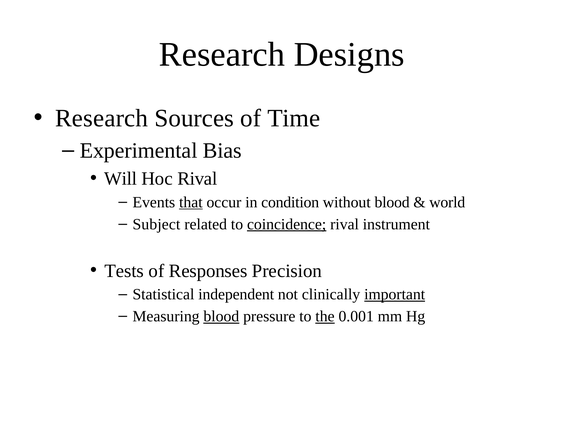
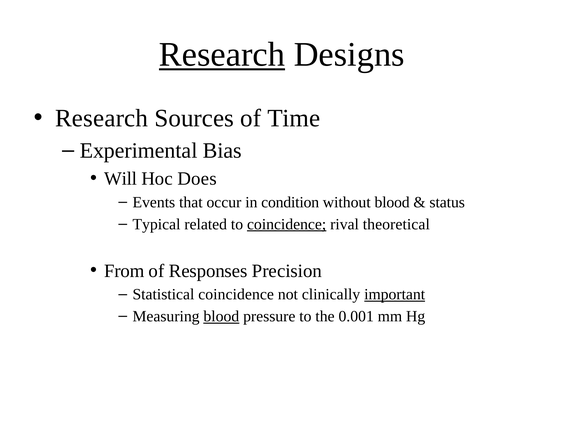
Research underline: none -> present (222, 55)
Hoc Rival: Rival -> Does (197, 179)
that underline: present -> none (191, 202)
world: world -> status (447, 202)
Subject: Subject -> Typical (156, 224)
instrument: instrument -> theoretical (396, 224)
Tests: Tests -> From (124, 271)
Statistical independent: independent -> coincidence (236, 294)
the underline: present -> none (325, 316)
